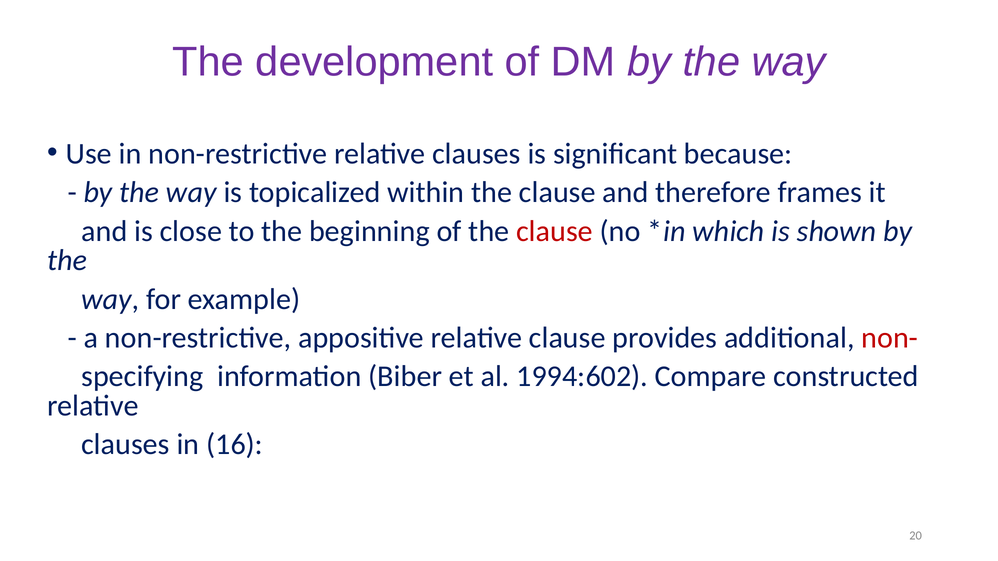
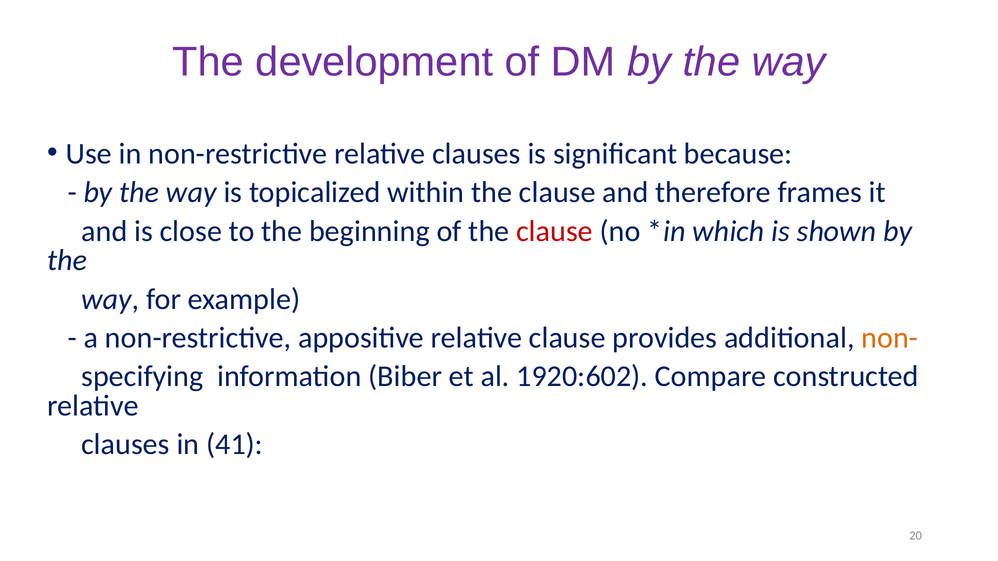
non- colour: red -> orange (890, 338)
1994:602: 1994:602 -> 1920:602 (582, 377)
16: 16 -> 41 (235, 445)
